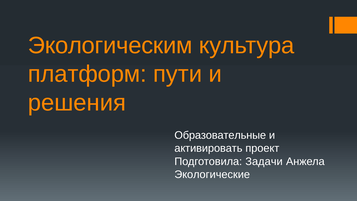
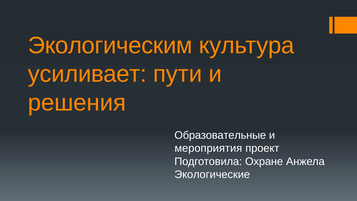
платформ: платформ -> усиливает (87, 74)
активировать: активировать -> мероприятия (208, 148)
Задачи: Задачи -> Охране (264, 161)
